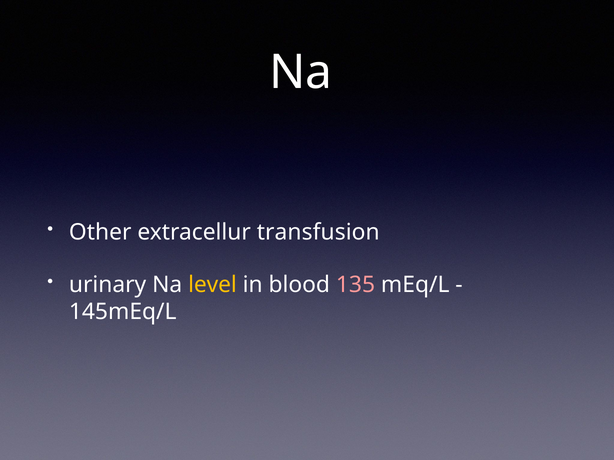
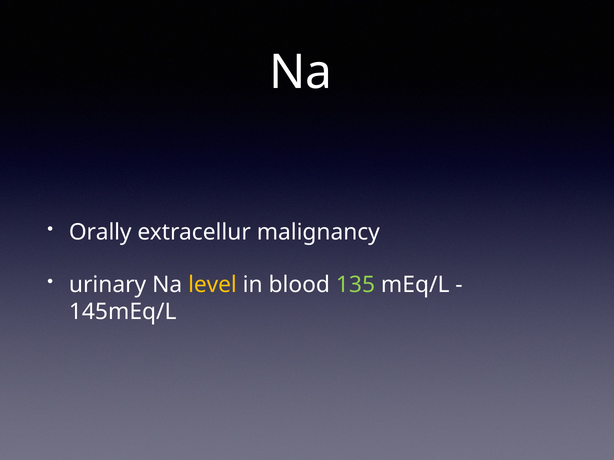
Other: Other -> Orally (100, 232)
transfusion: transfusion -> malignancy (318, 232)
135 colour: pink -> light green (355, 285)
